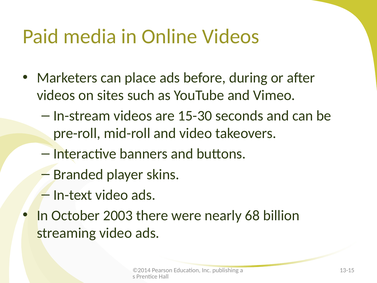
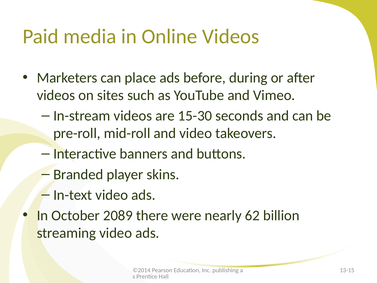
2003: 2003 -> 2089 (118, 215)
68: 68 -> 62 (252, 215)
